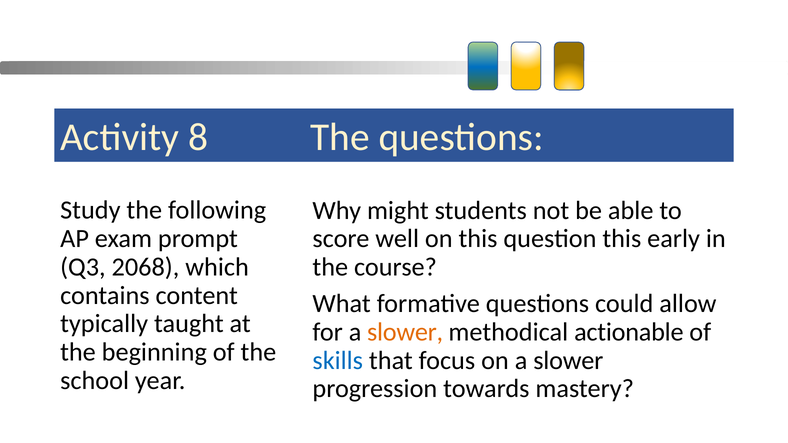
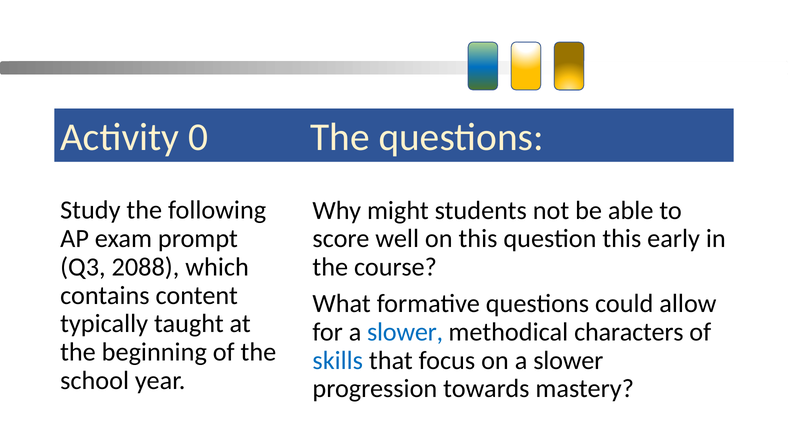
8: 8 -> 0 (198, 137)
2068: 2068 -> 2088 (145, 267)
slower colour: orange -> blue (405, 332)
actionable: actionable -> characters (629, 332)
